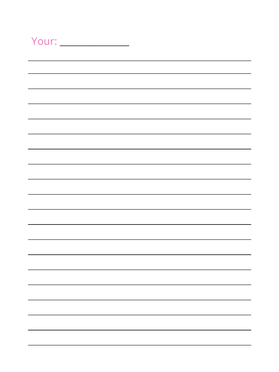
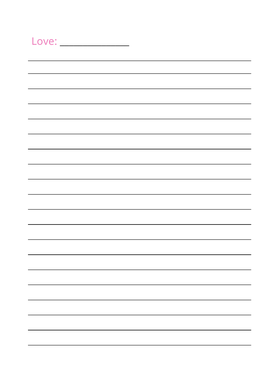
Your: Your -> Love (44, 42)
